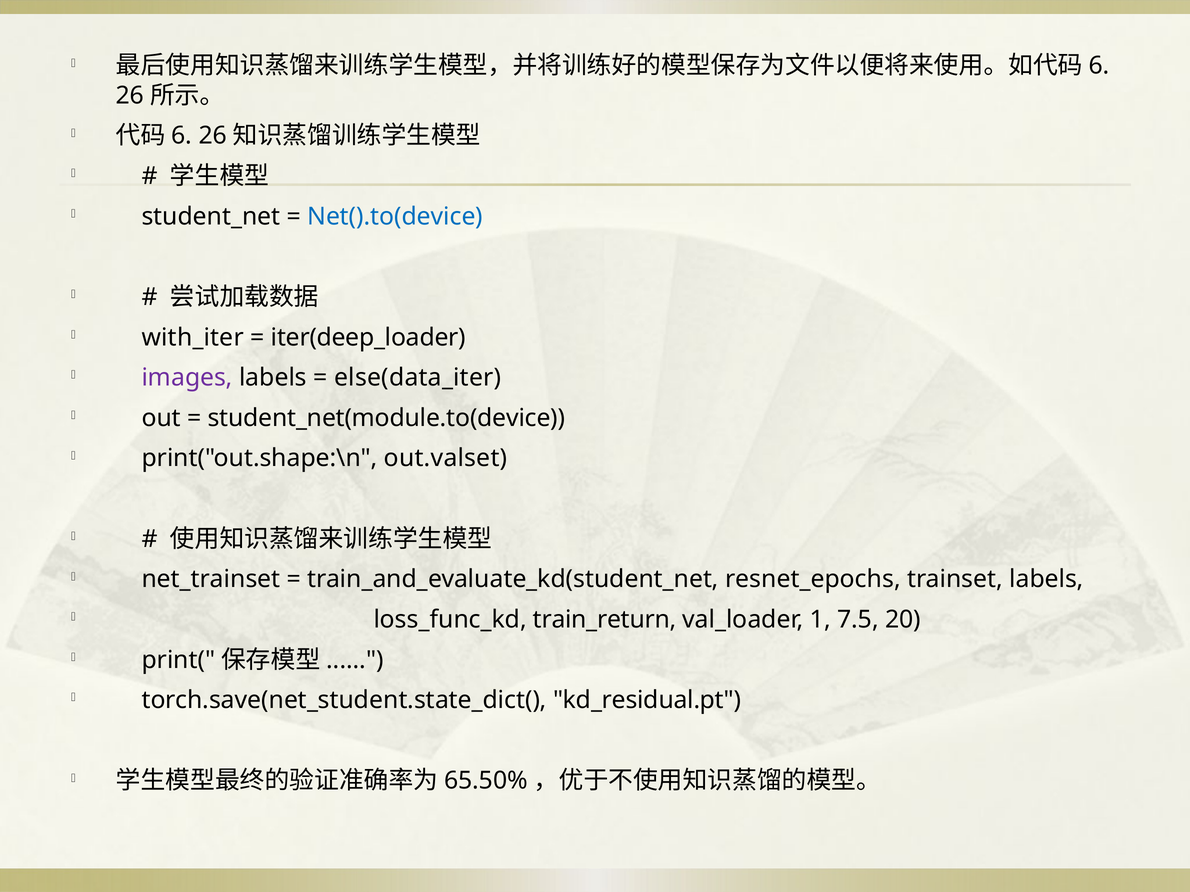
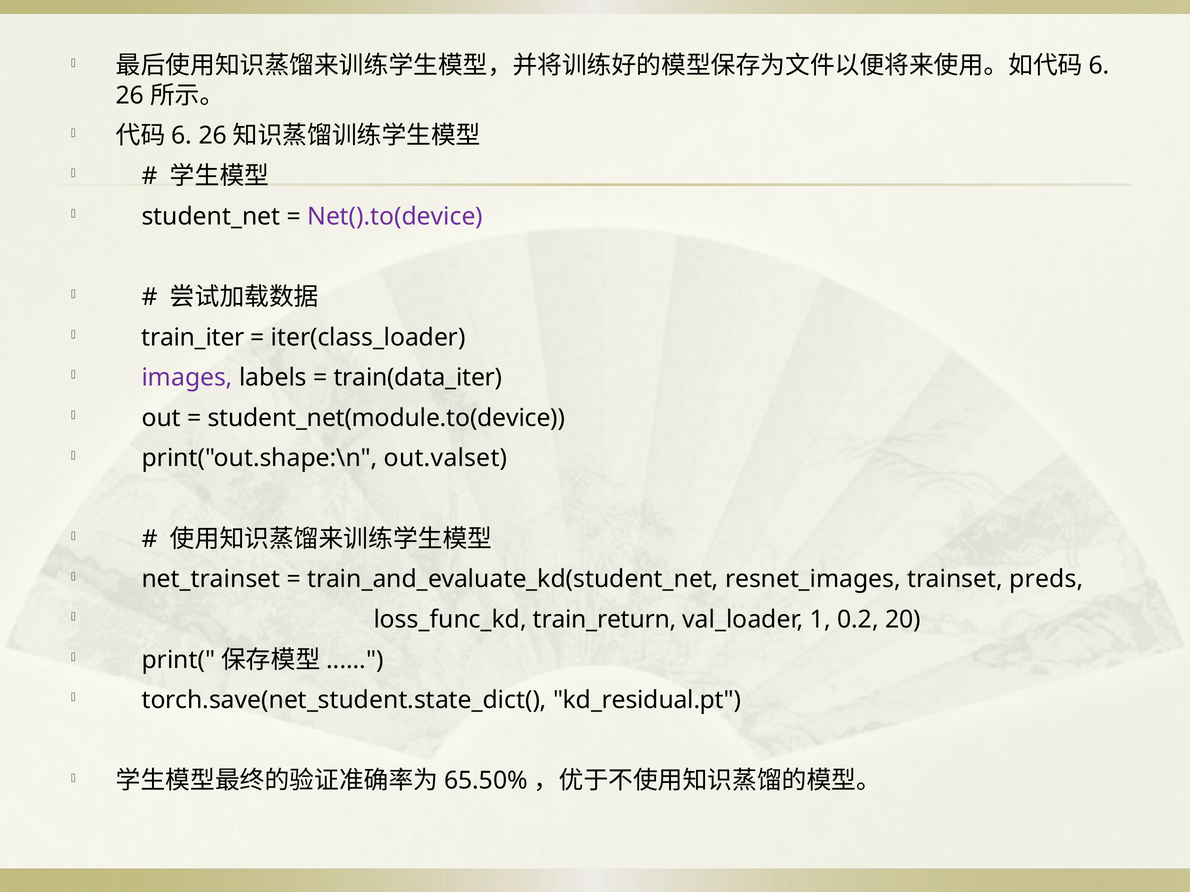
Net().to(device colour: blue -> purple (395, 217)
with_iter: with_iter -> train_iter (193, 338)
iter(deep_loader: iter(deep_loader -> iter(class_loader (368, 338)
else(data_iter: else(data_iter -> train(data_iter (418, 378)
resnet_epochs: resnet_epochs -> resnet_images (813, 580)
trainset labels: labels -> preds (1046, 580)
7.5: 7.5 -> 0.2 (858, 620)
